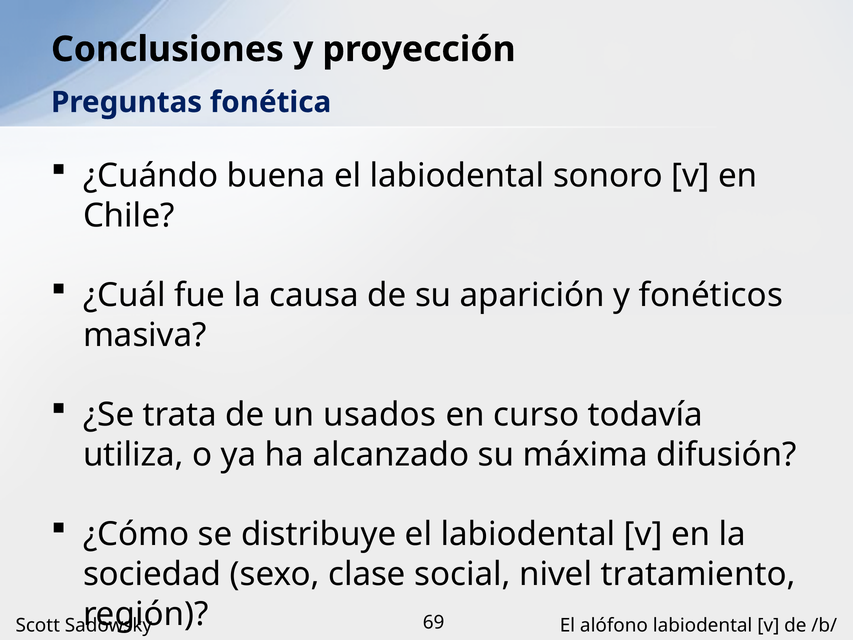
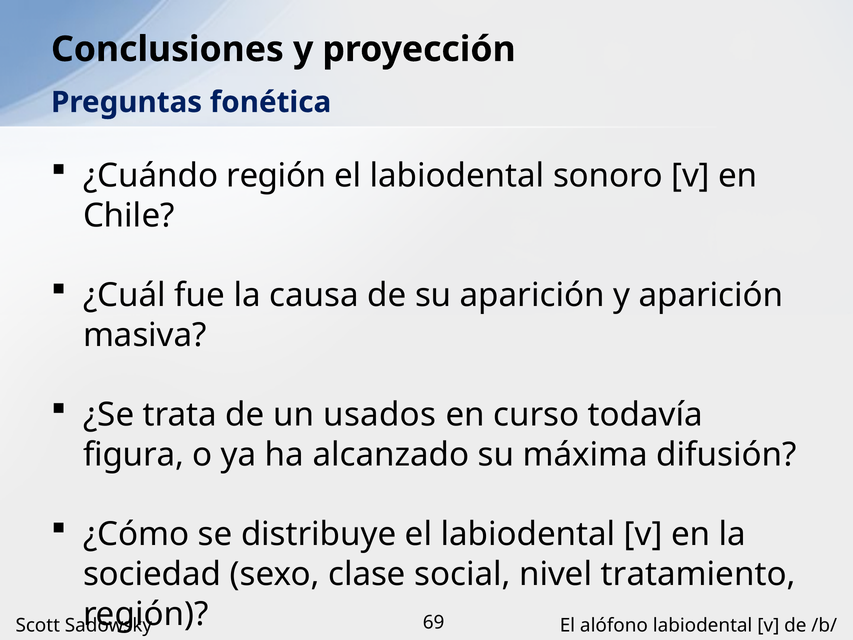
¿Cuándo buena: buena -> región (276, 176)
y fonéticos: fonéticos -> aparición (711, 295)
utiliza: utiliza -> figura (133, 455)
